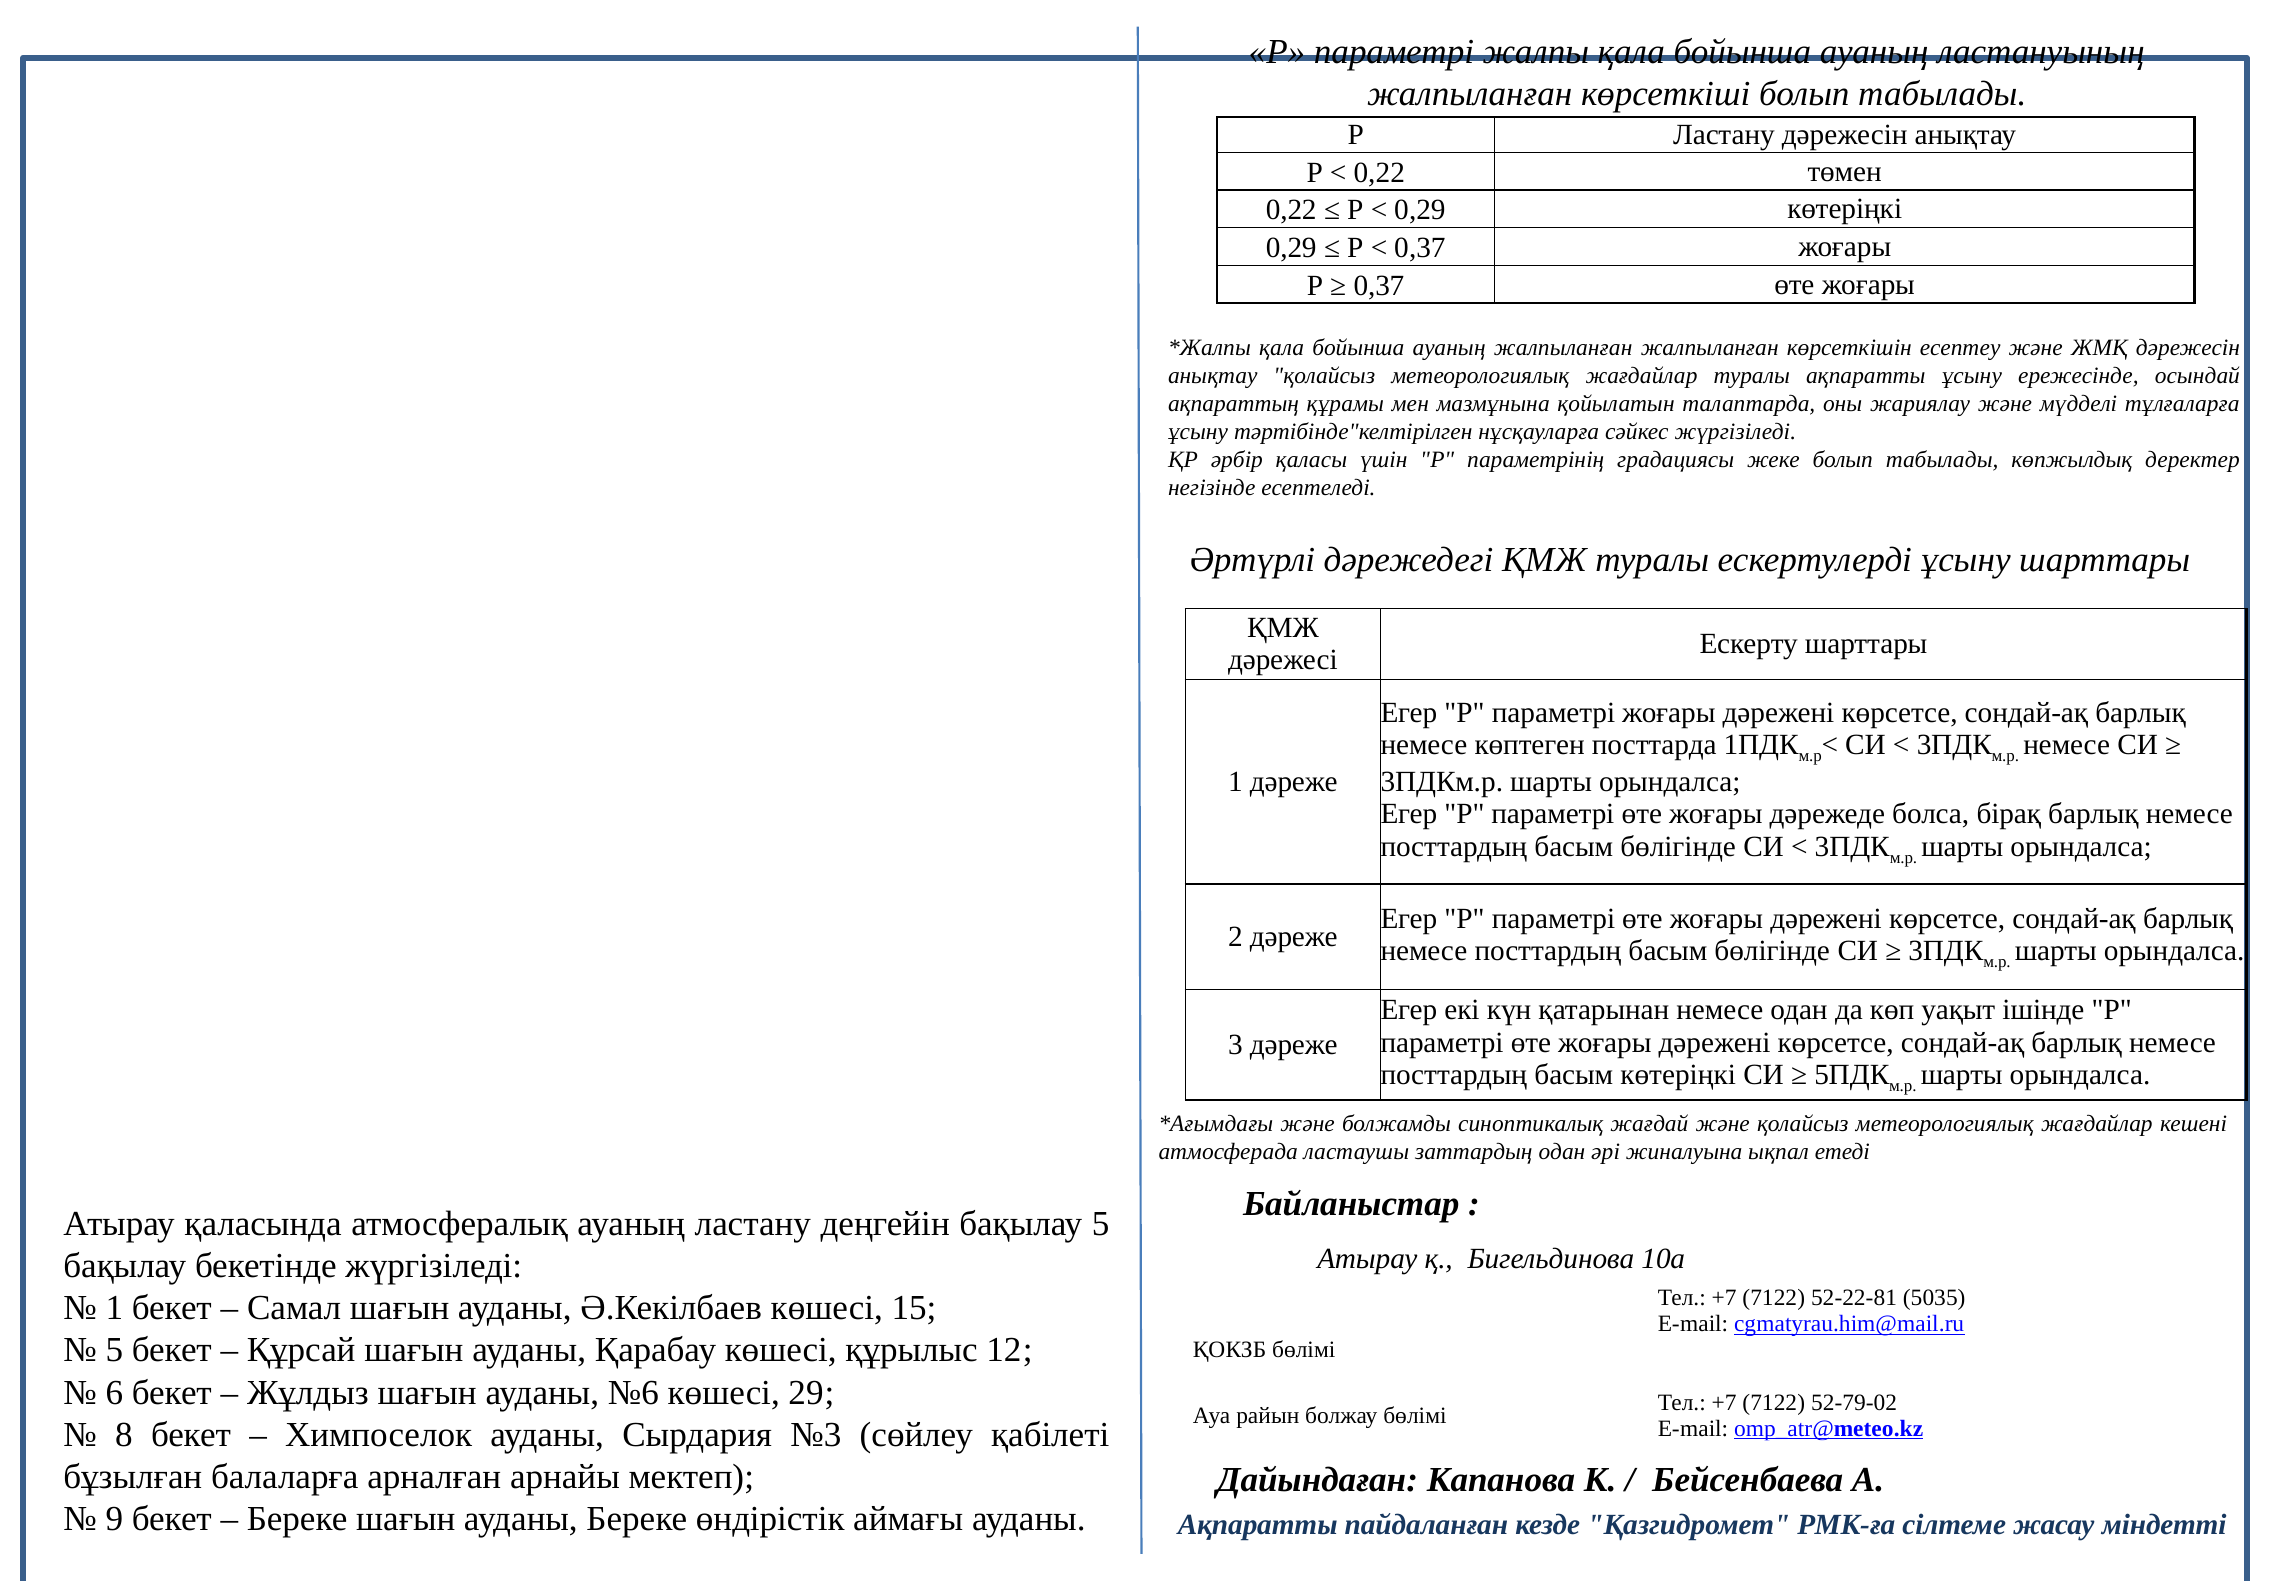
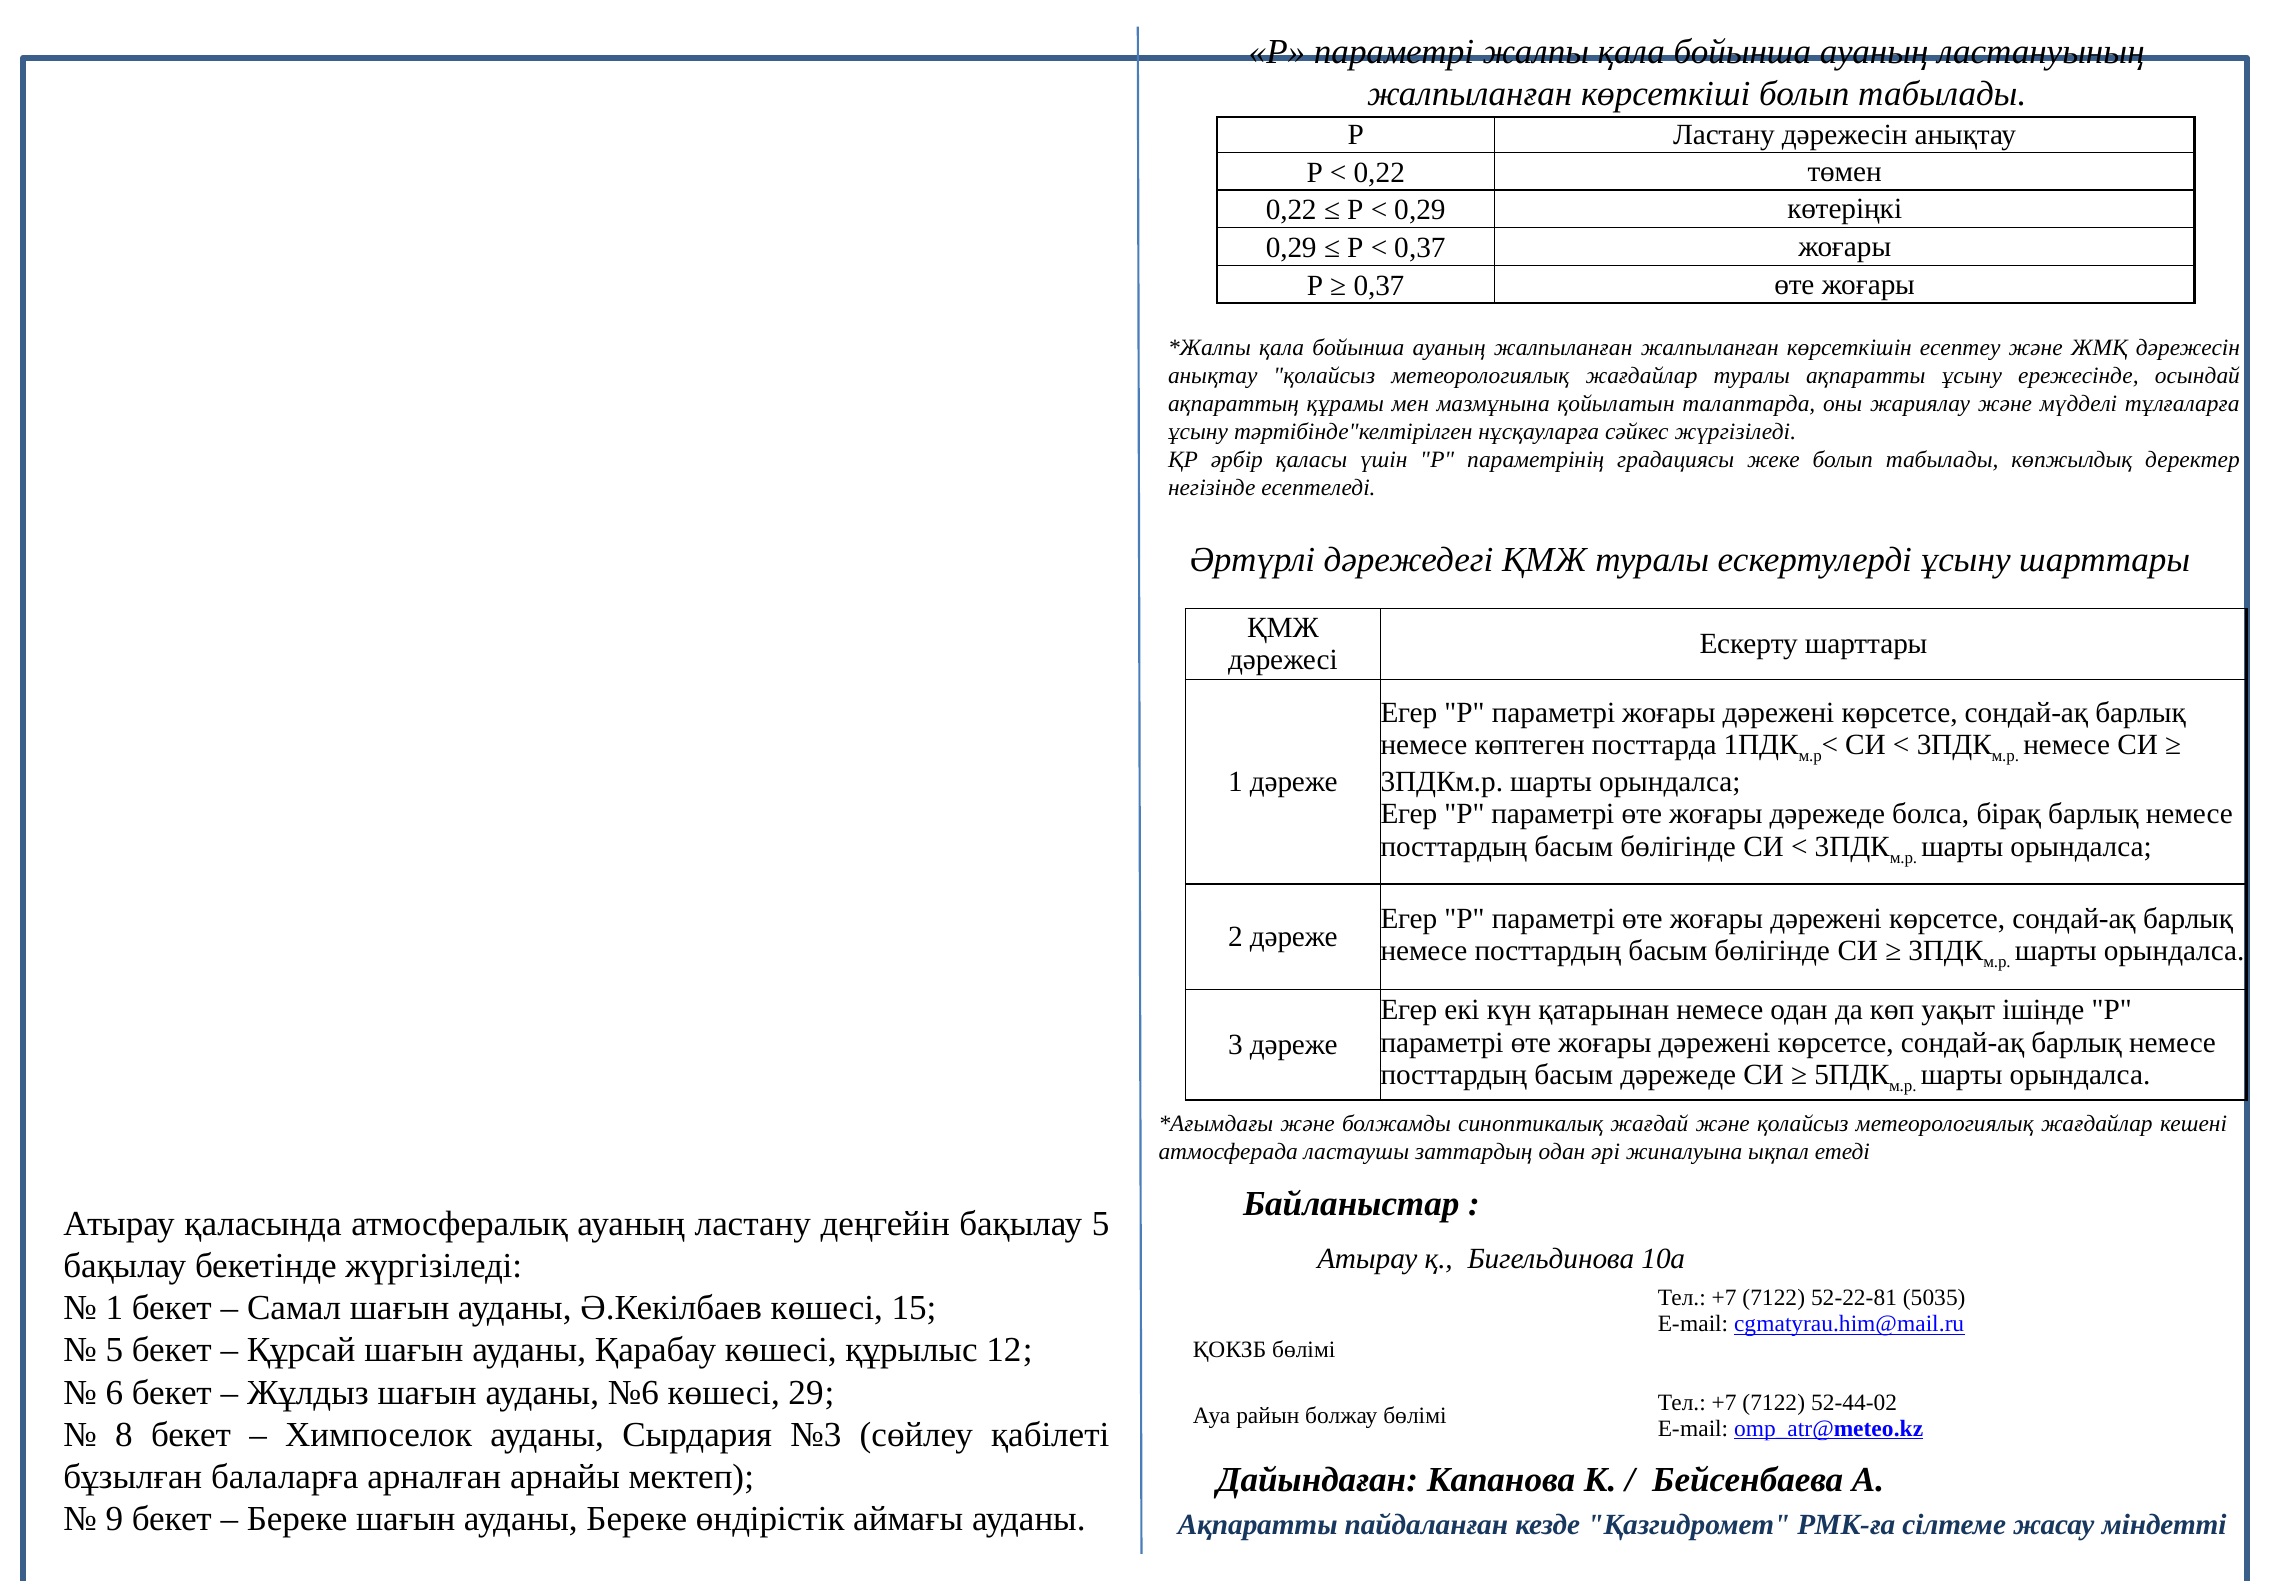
басым көтеріңкі: көтеріңкі -> дәрежеде (1678, 1074)
52-79-02: 52-79-02 -> 52-44-02 (1854, 1402)
